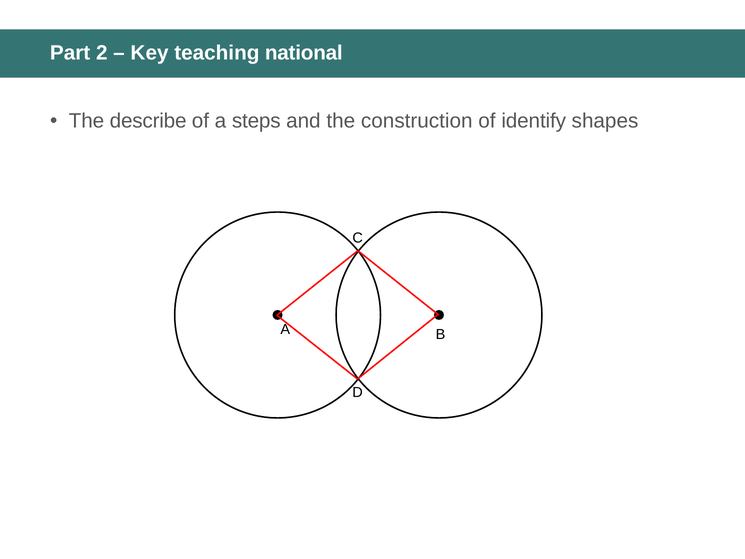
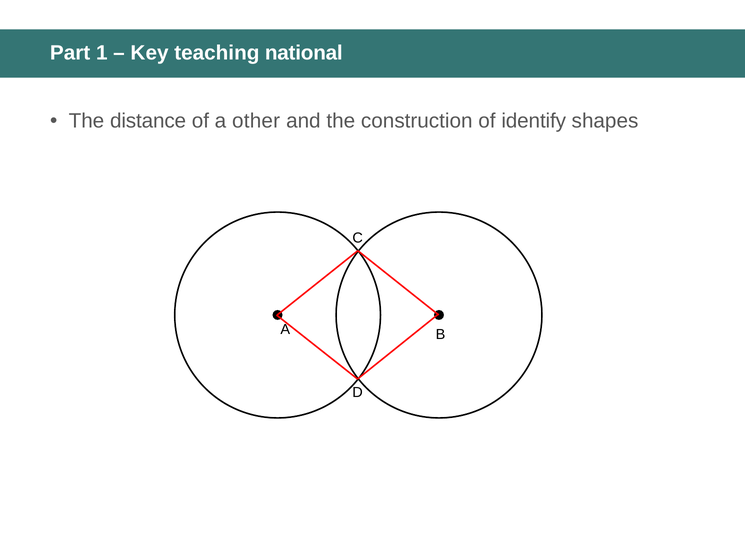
2: 2 -> 1 (102, 53)
describe: describe -> distance (148, 121)
steps: steps -> other (256, 121)
